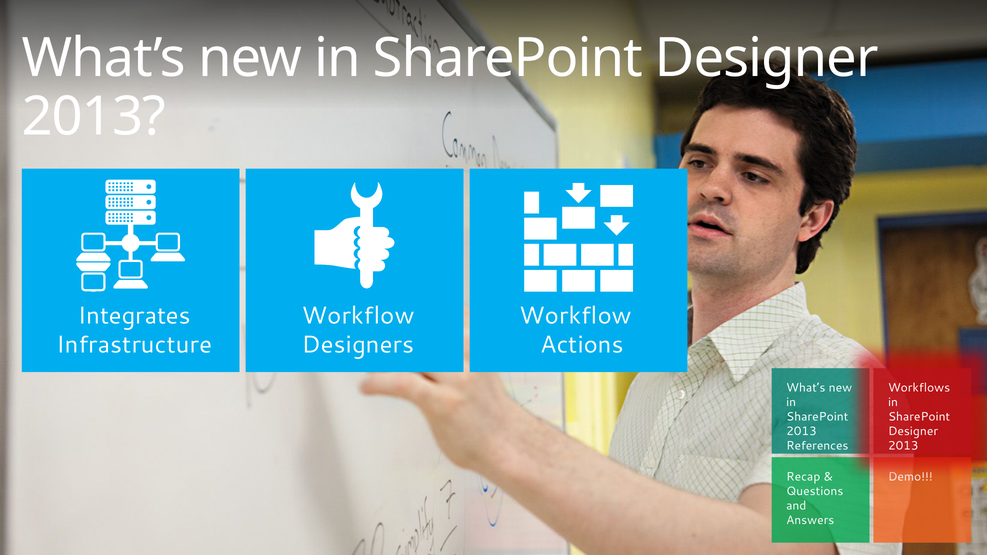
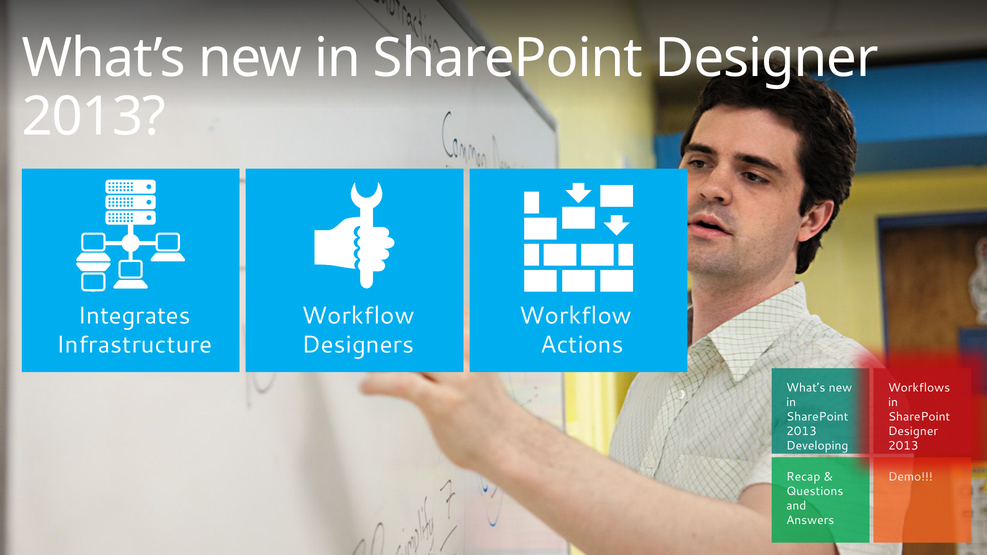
References: References -> Developing (817, 446)
